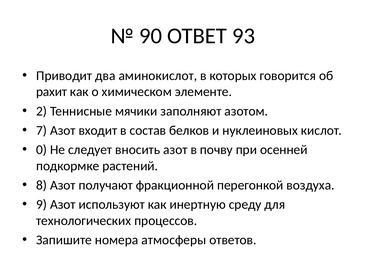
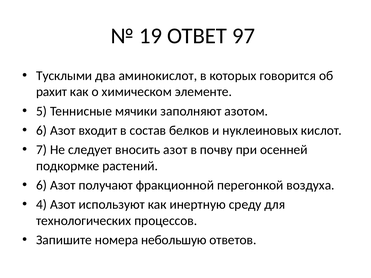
90: 90 -> 19 (151, 36)
93: 93 -> 97 (244, 36)
Приводит: Приводит -> Тусклыми (64, 76)
2: 2 -> 5 (42, 111)
7: 7 -> 6 (42, 131)
0: 0 -> 7 (42, 150)
8: 8 -> 6 (42, 185)
9: 9 -> 4 (42, 205)
атмосферы: атмосферы -> небольшую (174, 240)
